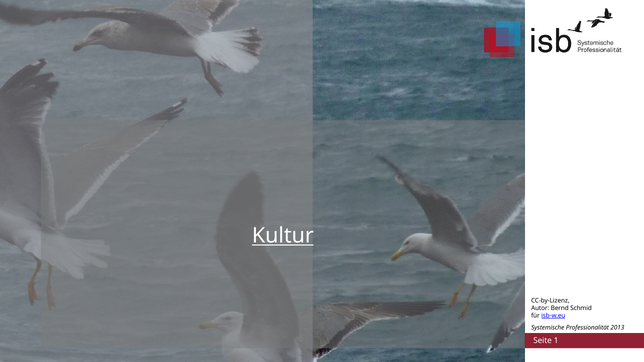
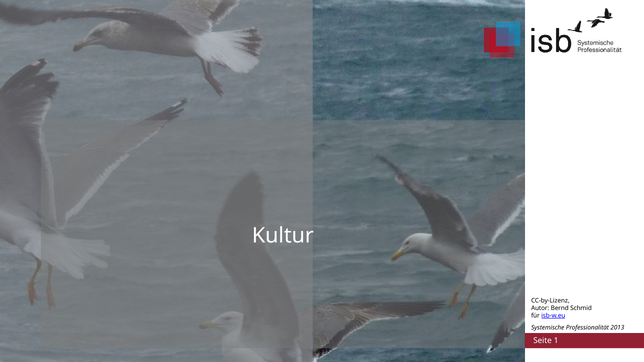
Kultur underline: present -> none (283, 236)
